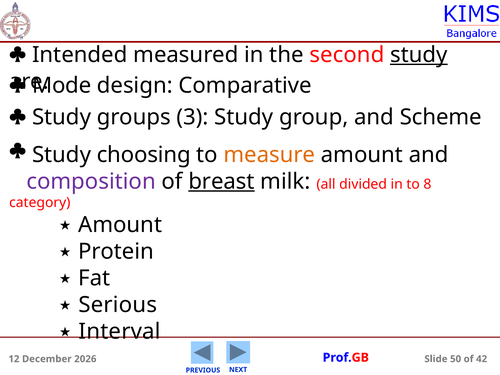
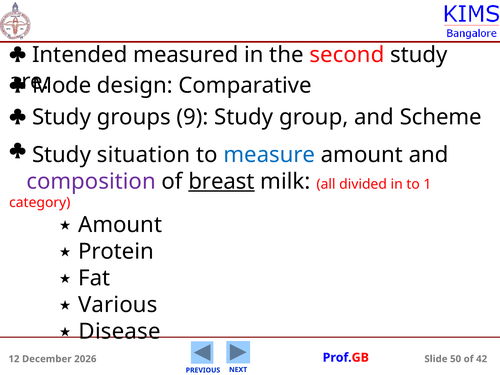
study underline: present -> none (419, 55)
3: 3 -> 9 (192, 117)
choosing: choosing -> situation (144, 155)
measure colour: orange -> blue (269, 155)
8: 8 -> 1 (427, 184)
Serious: Serious -> Various (118, 305)
Interval: Interval -> Disease (120, 332)
